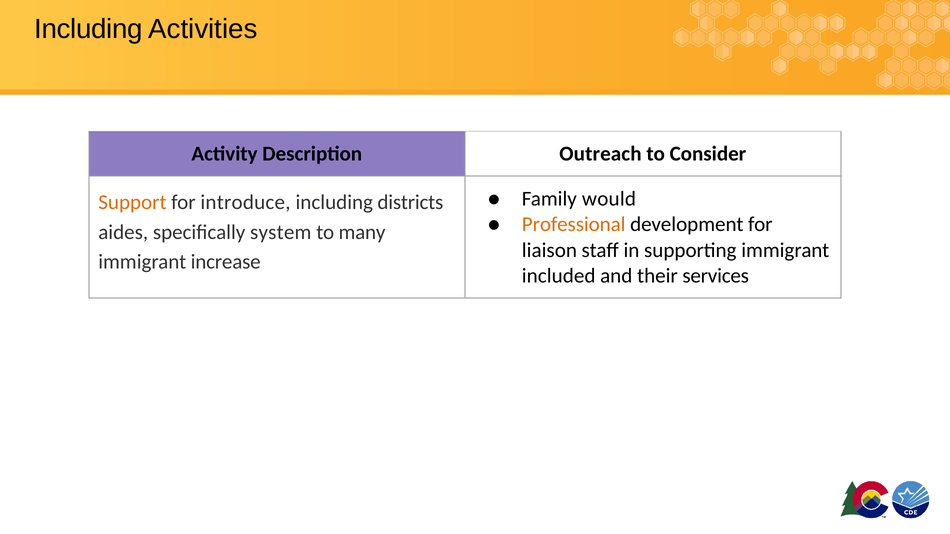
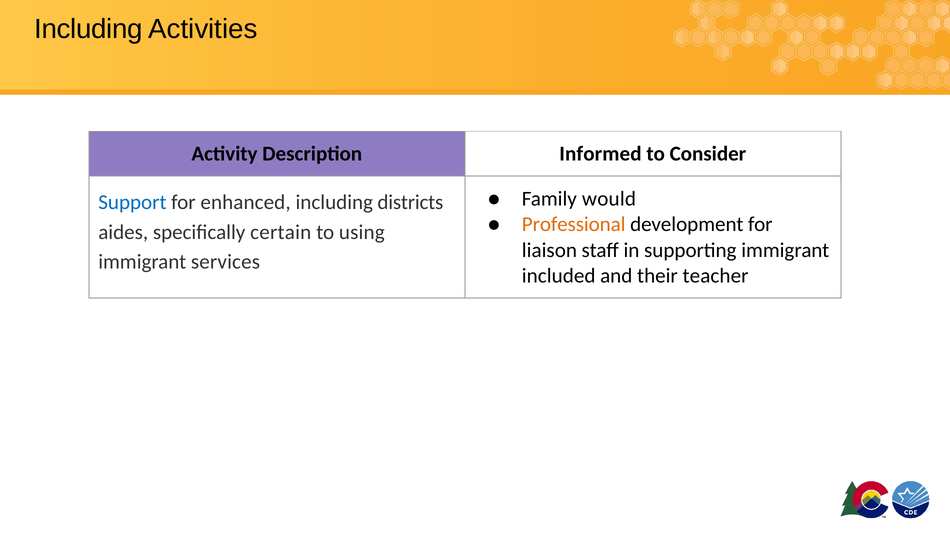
Outreach: Outreach -> Informed (600, 154)
Support colour: orange -> blue (132, 203)
introduce: introduce -> enhanced (246, 203)
system: system -> certain (281, 232)
many: many -> using (362, 232)
increase: increase -> services (226, 262)
services: services -> teacher (716, 276)
